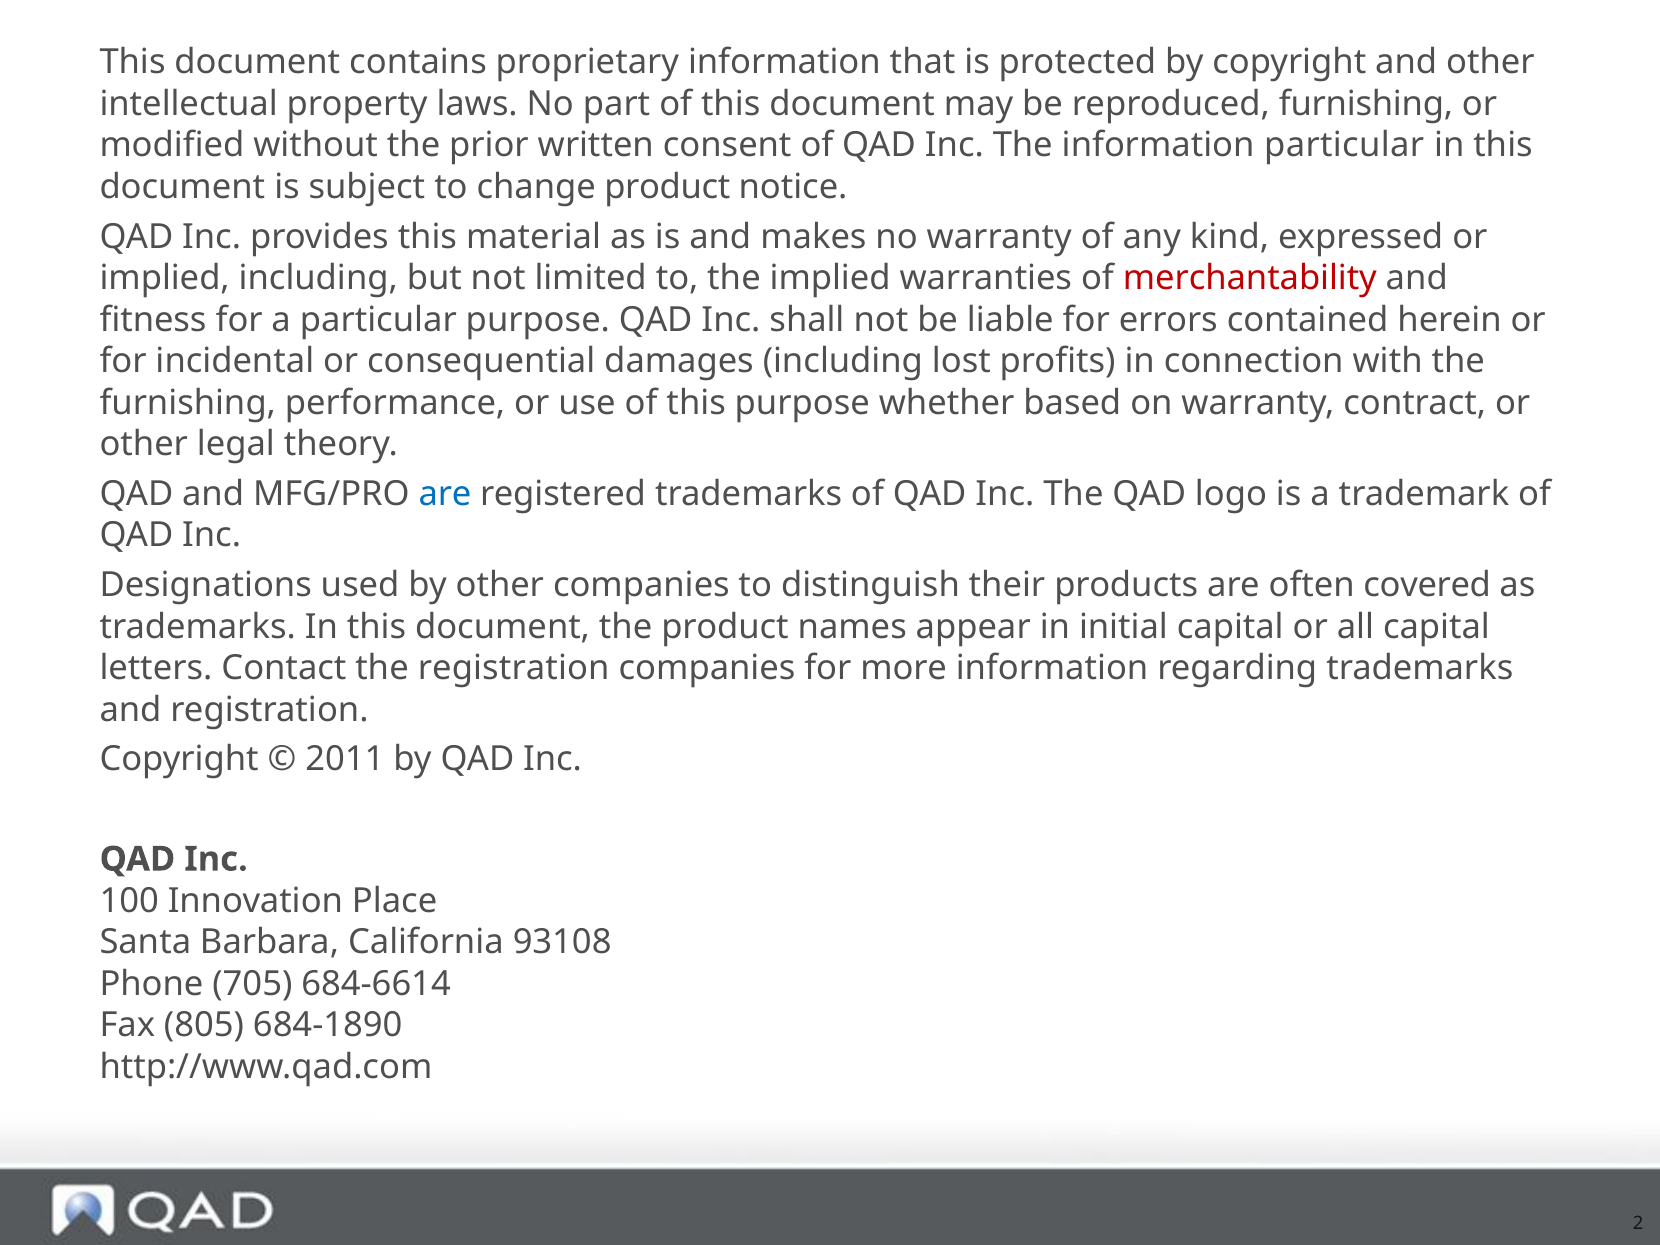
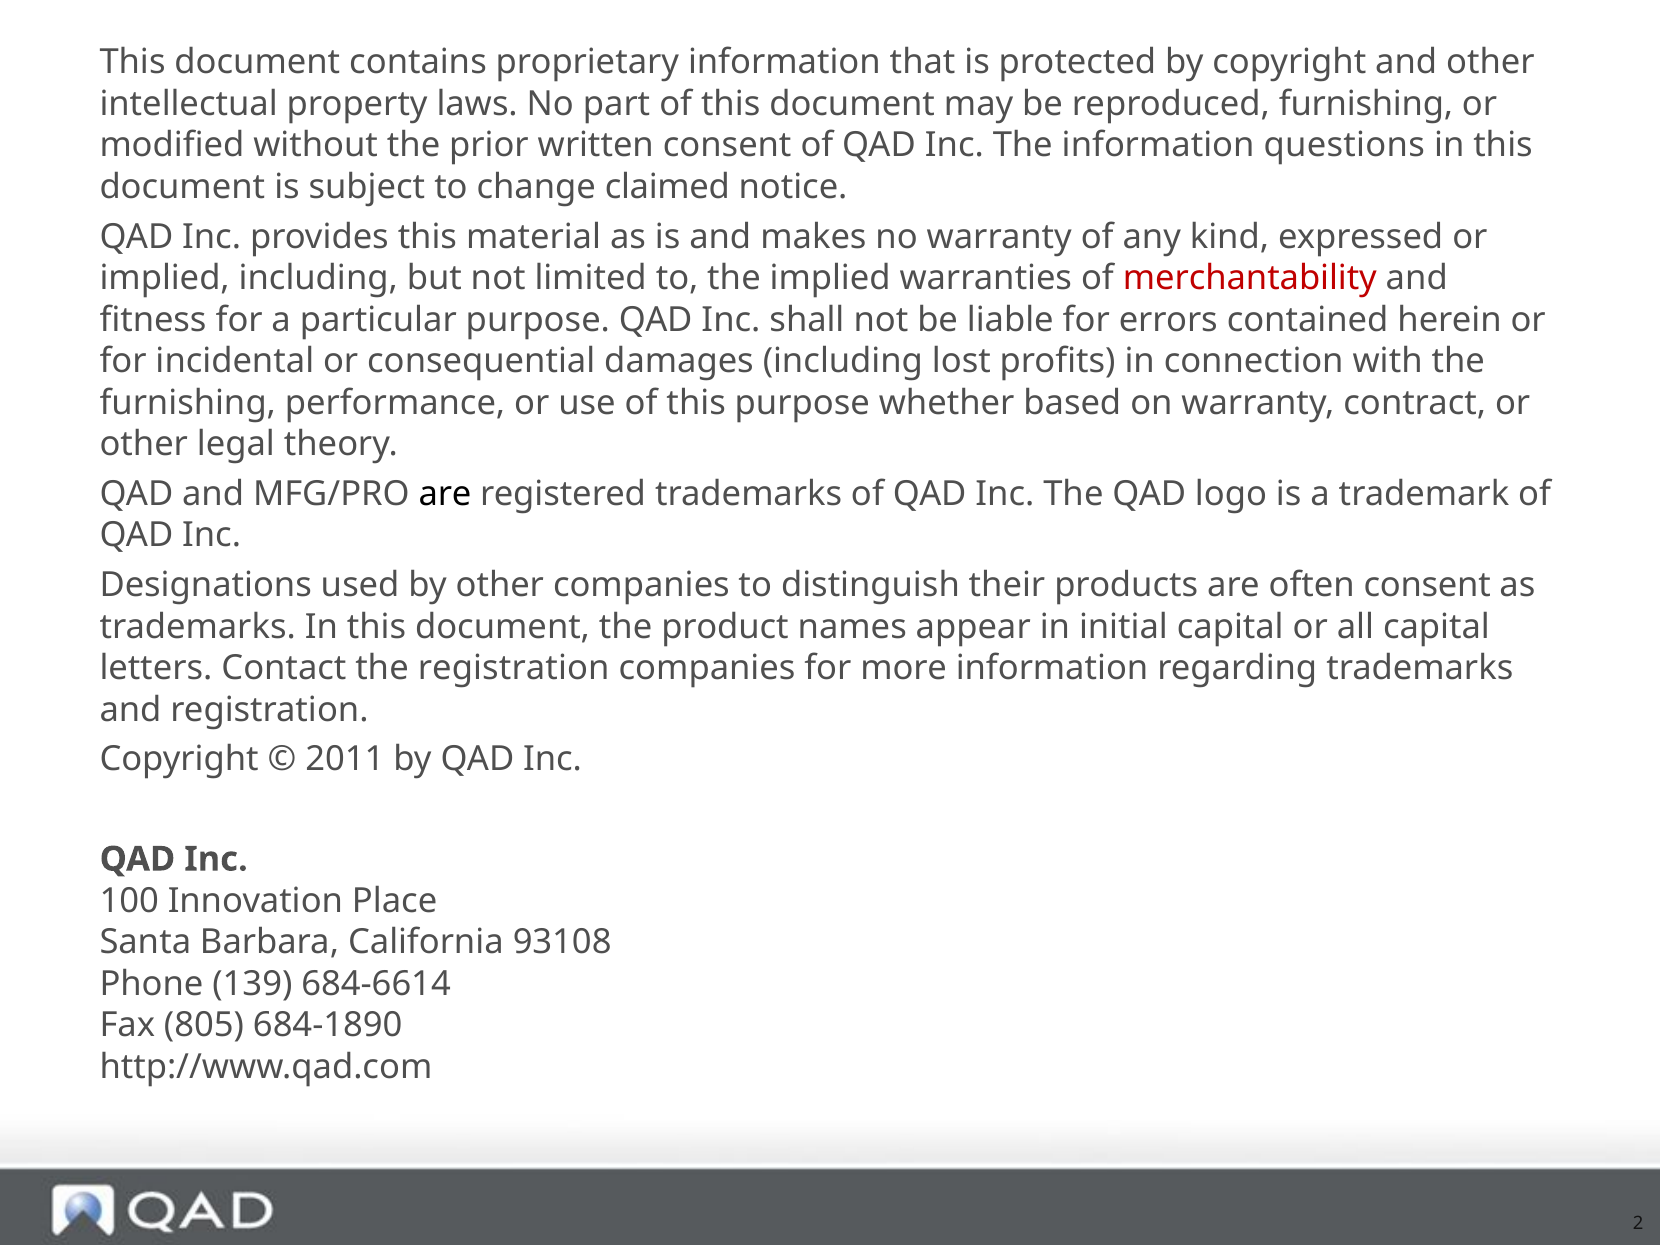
information particular: particular -> questions (1344, 145)
change product: product -> claimed (667, 187)
are colour: blue -> black (445, 494)
often covered: covered -> consent (1427, 585)
705: 705 -> 139 (252, 984)
